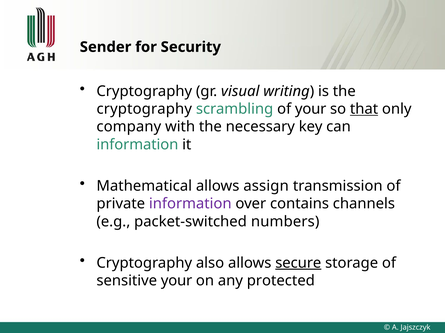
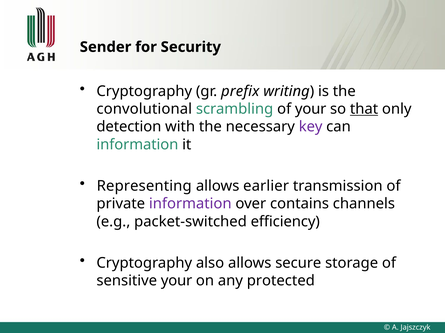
visual: visual -> prefix (240, 91)
cryptography: cryptography -> convolutional (144, 109)
company: company -> detection (129, 127)
key colour: black -> purple (311, 127)
Mathematical: Mathematical -> Representing (144, 186)
assign: assign -> earlier (266, 186)
numbers: numbers -> efficiency (285, 222)
secure underline: present -> none (298, 263)
